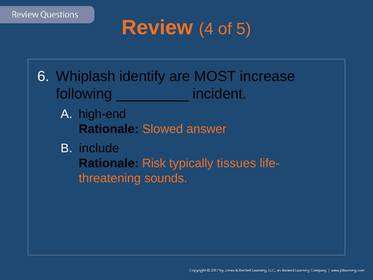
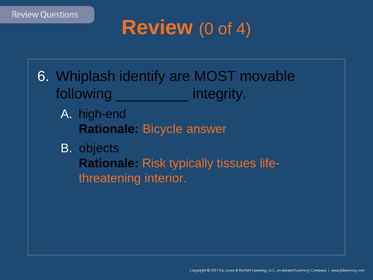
4: 4 -> 0 (206, 29)
5: 5 -> 4 (244, 29)
increase: increase -> movable (268, 76)
incident: incident -> integrity (220, 94)
Slowed: Slowed -> Bicycle (163, 129)
include: include -> objects (99, 148)
sounds: sounds -> interior (166, 178)
